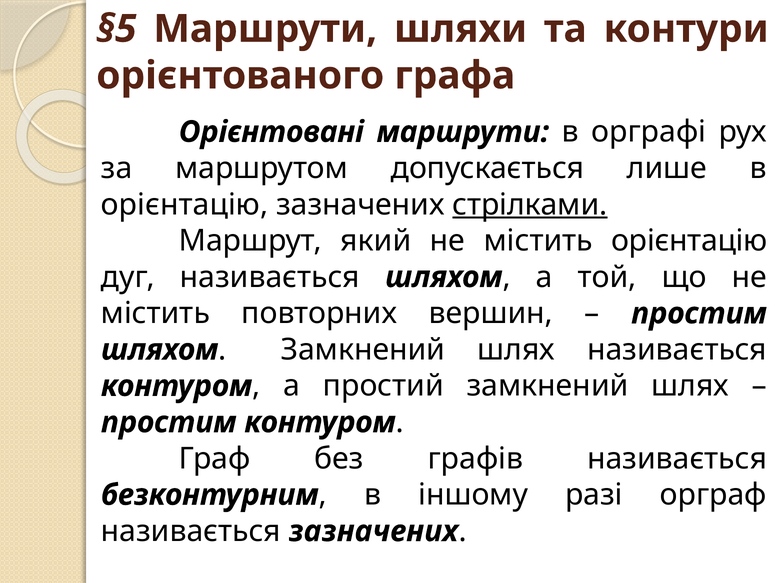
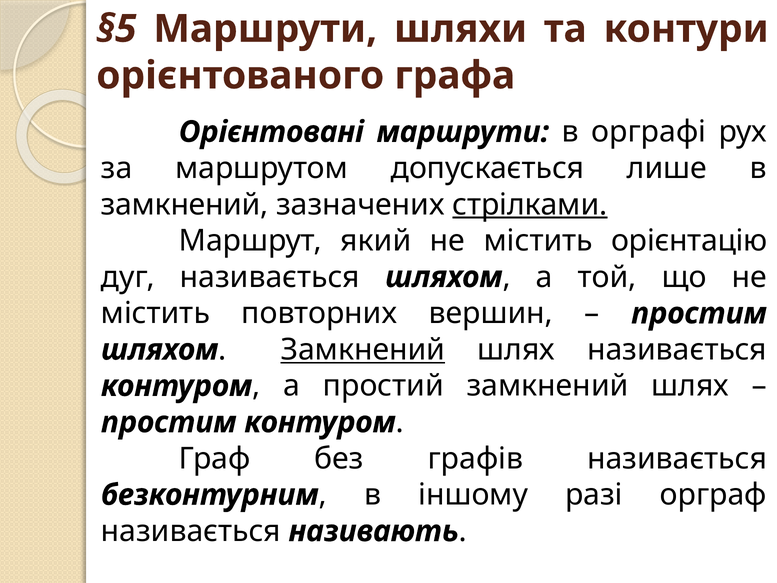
орієнтацію: орієнтацію -> замкнений (185, 204)
Замкнений underline: none -> present (363, 350)
називається зазначених: зазначених -> називають (374, 531)
